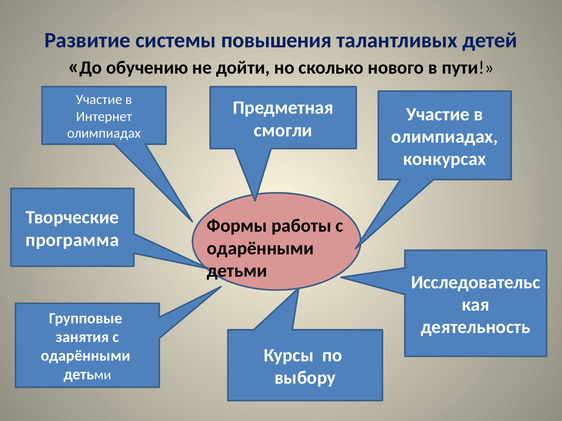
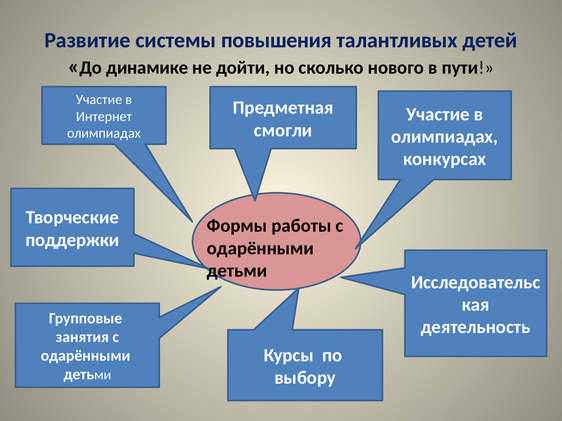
обучению: обучению -> динамике (147, 68)
программа: программа -> поддержки (72, 240)
